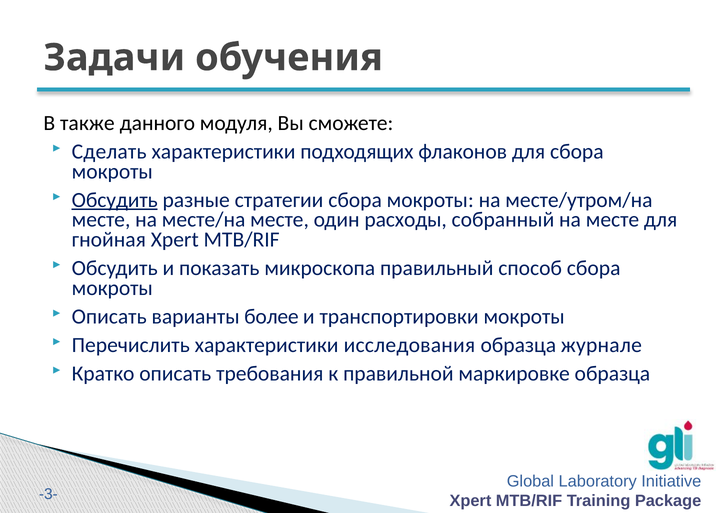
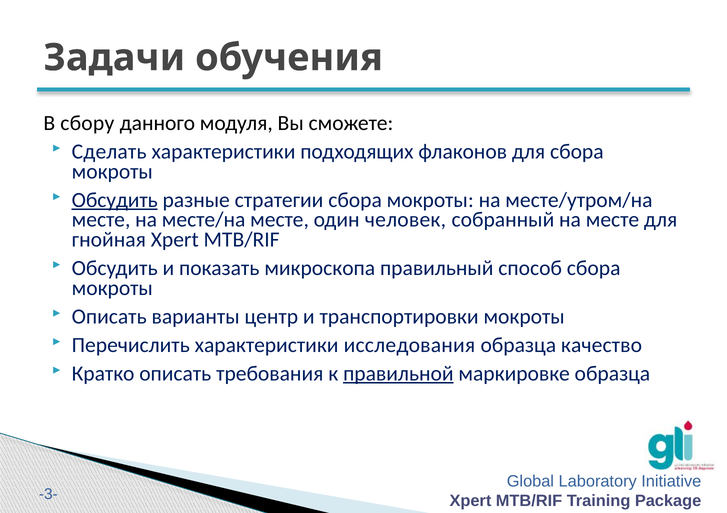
также: также -> сбору (87, 123)
расходы: расходы -> человек (405, 220)
более: более -> центр (271, 317)
журнале: журнале -> качество (601, 345)
правильной underline: none -> present (398, 374)
